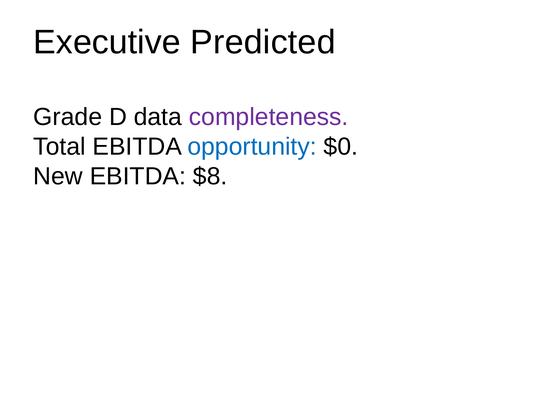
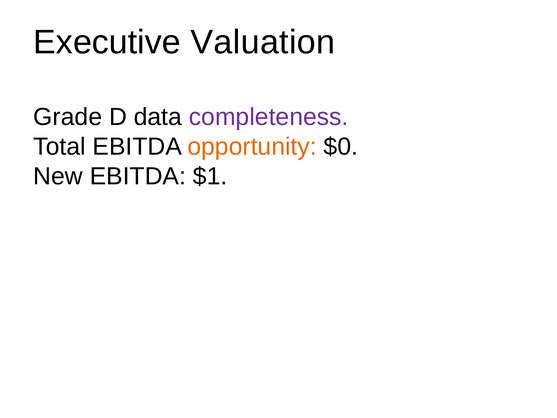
Predicted: Predicted -> Valuation (263, 42)
opportunity colour: blue -> orange (252, 147)
$8: $8 -> $1 (210, 176)
